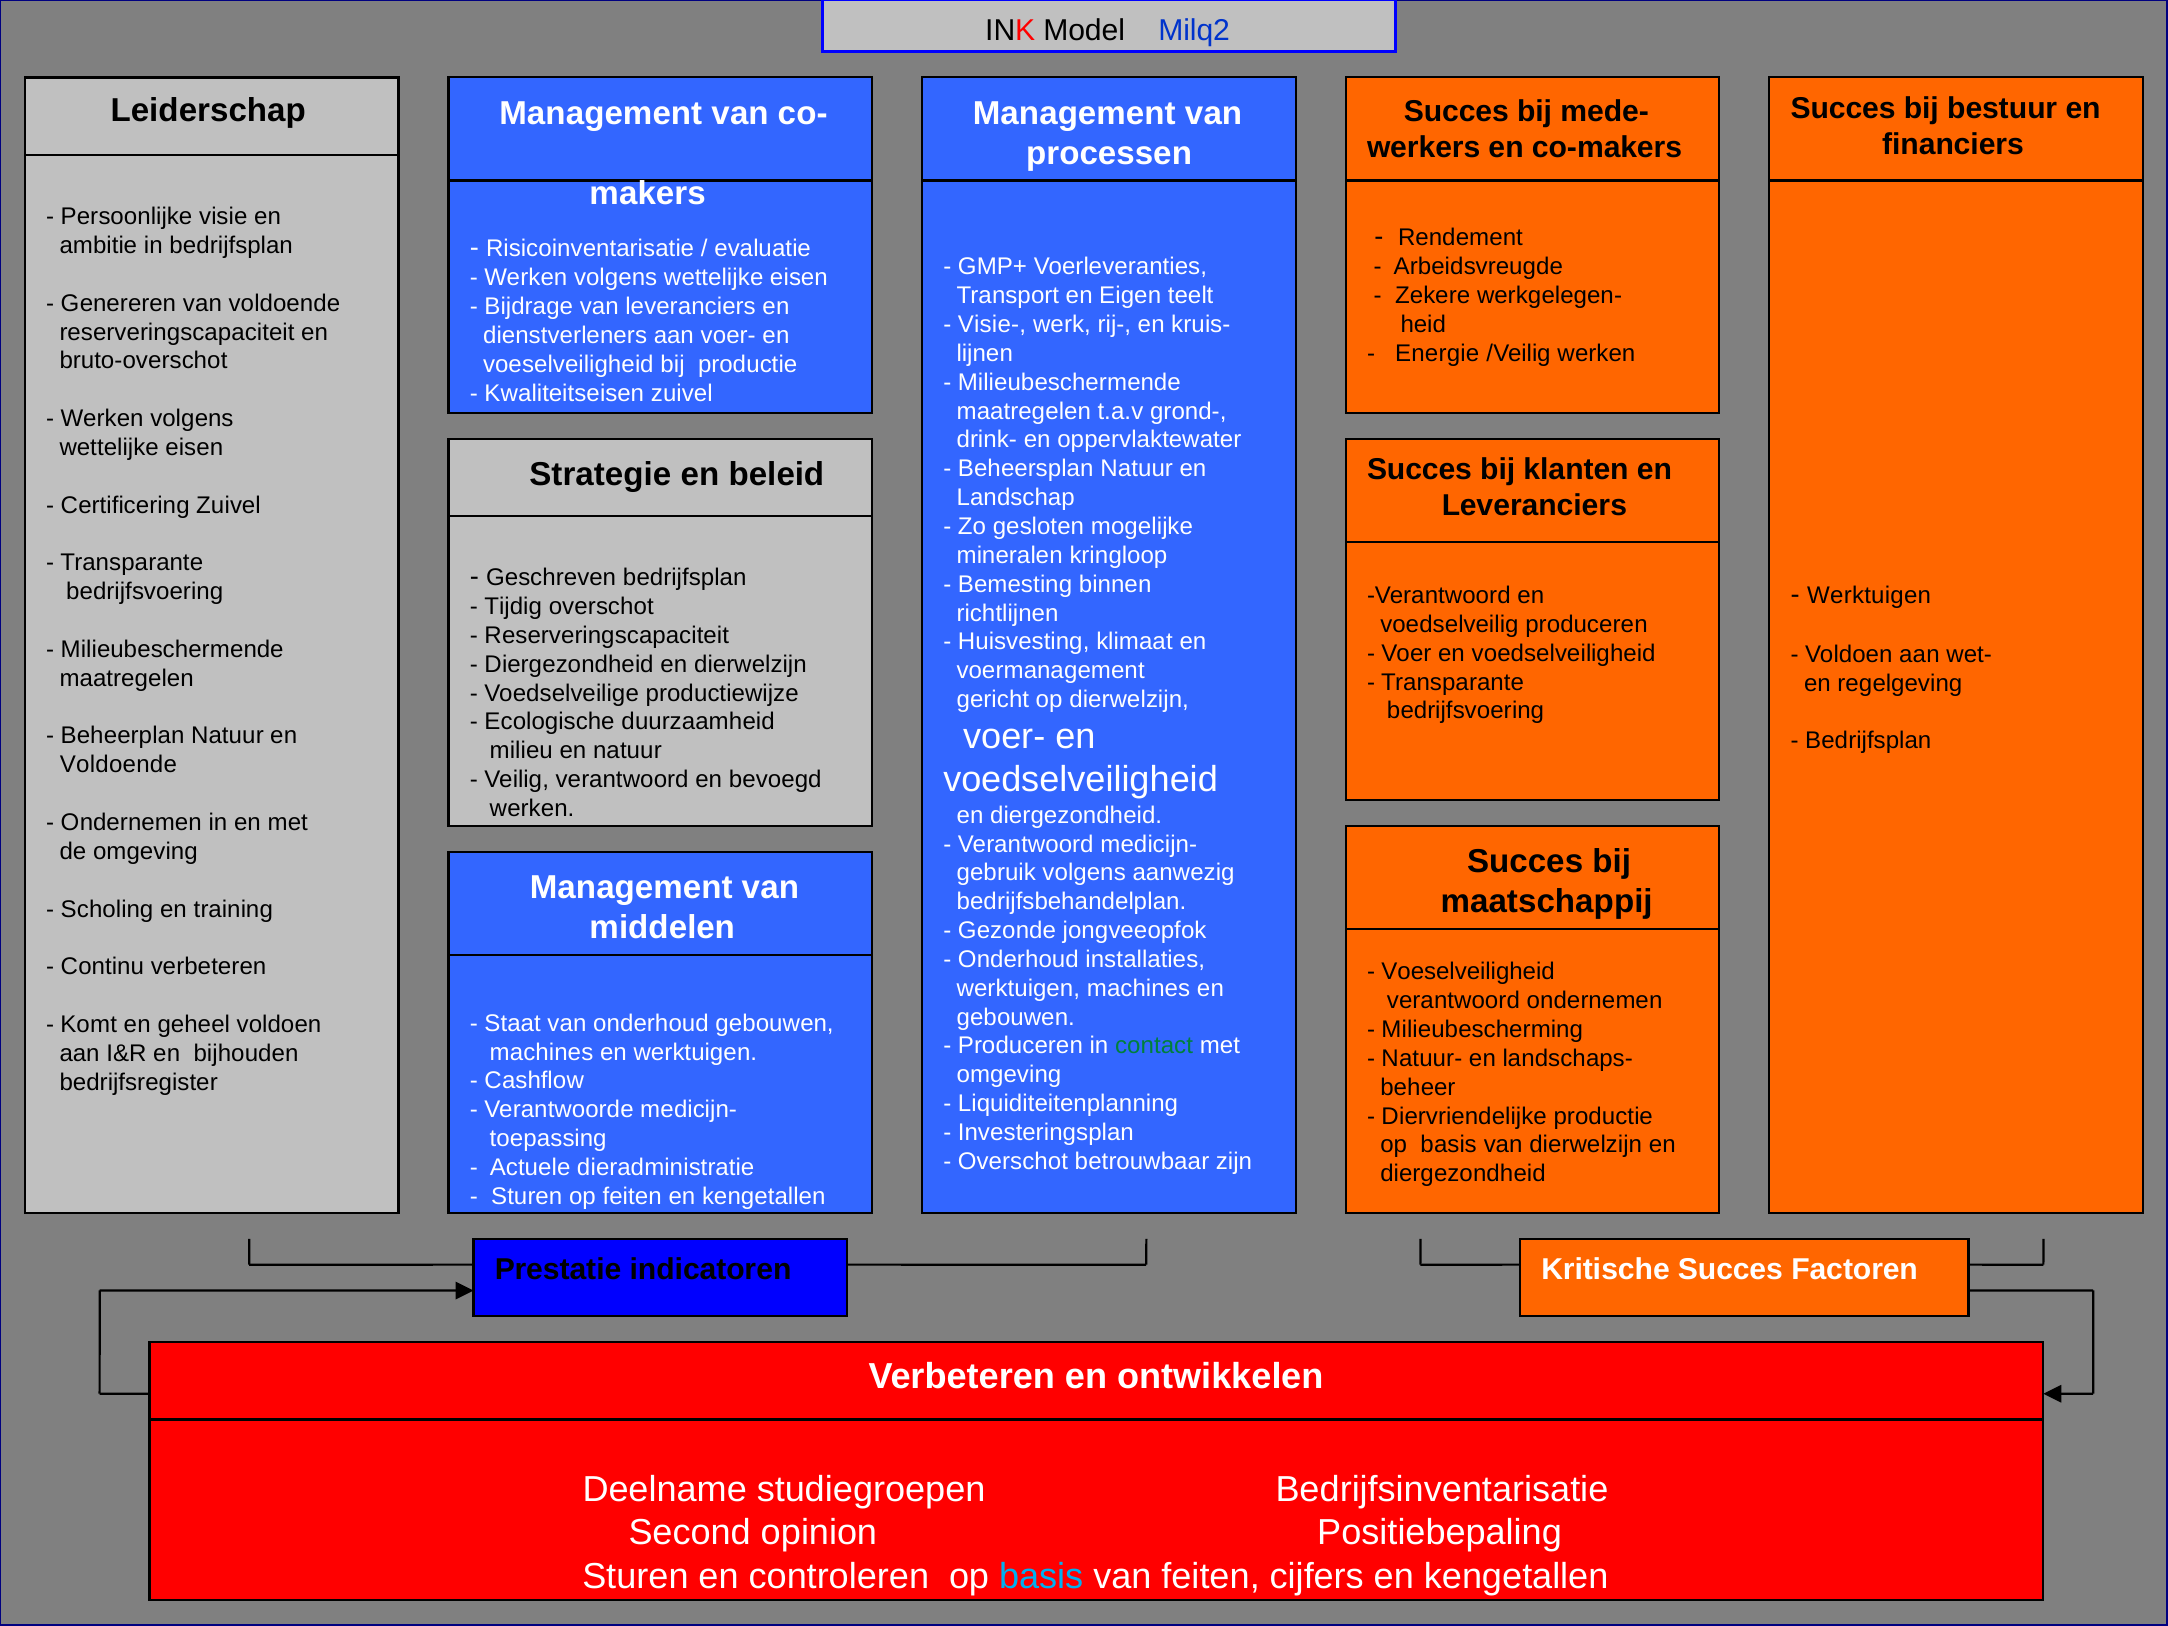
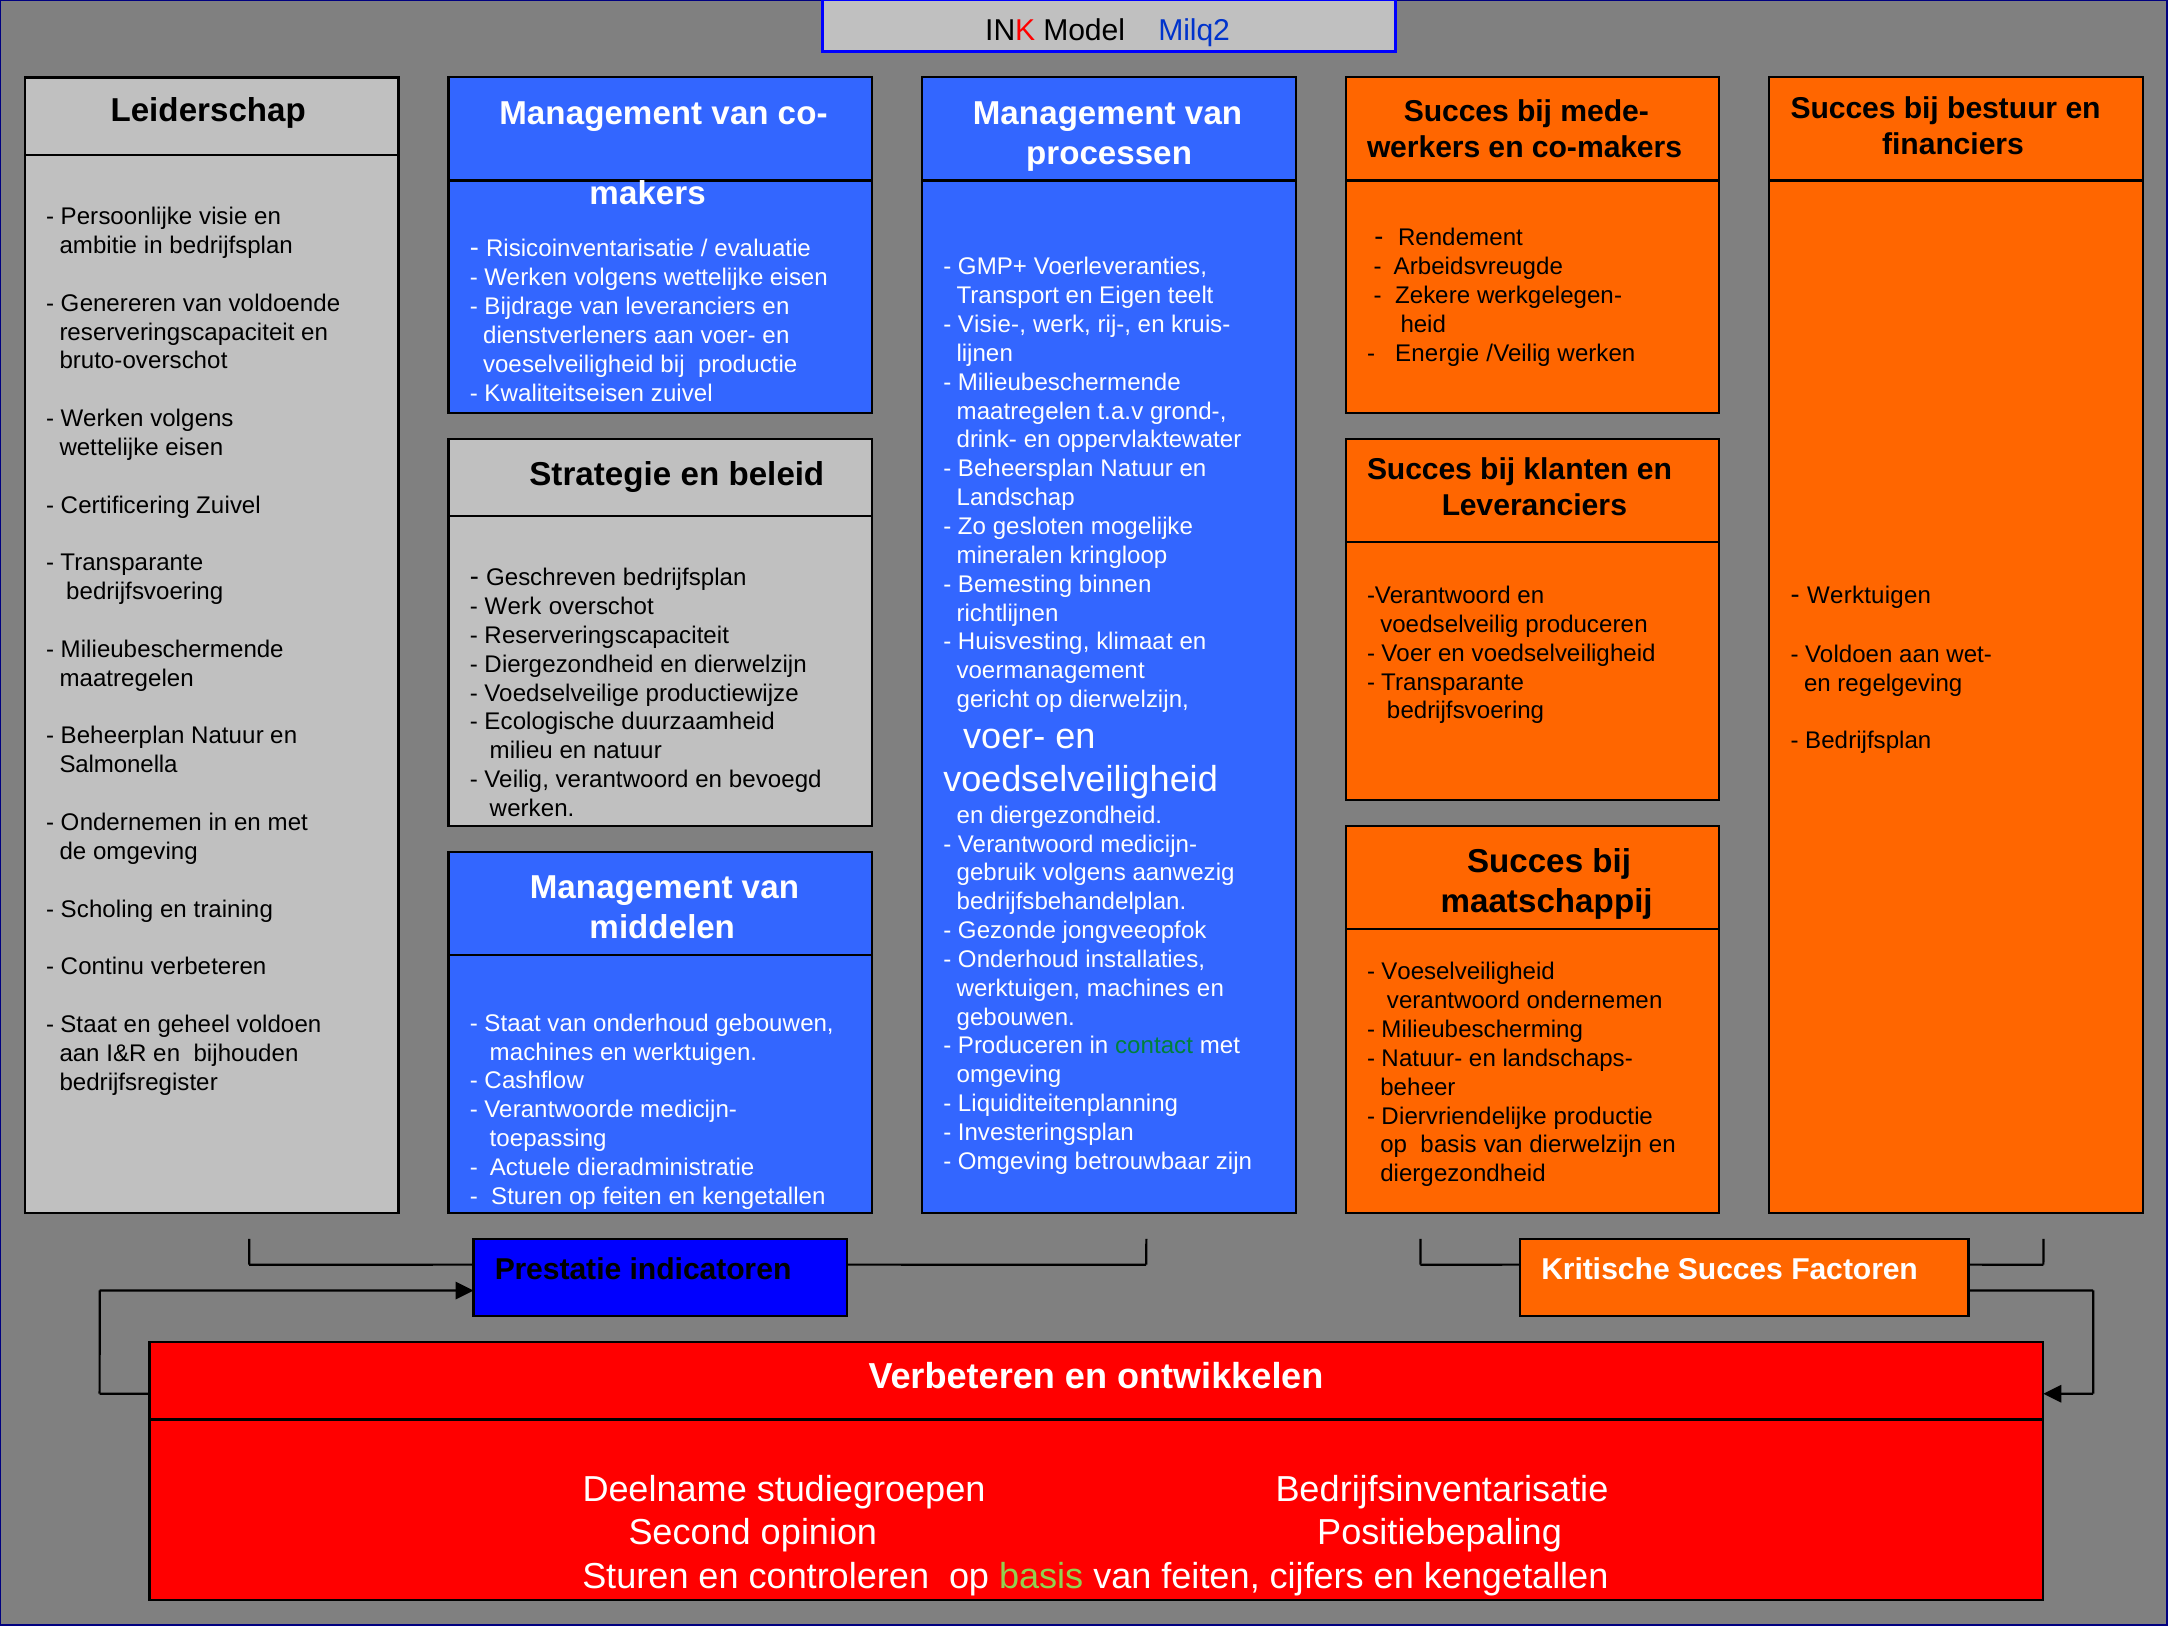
Tijdig: Tijdig -> Werk (513, 607)
Voldoende: Voldoende -> Salmonella (119, 765)
Komt: Komt -> Staat (89, 1025)
Overschot: Overschot -> Omgeving (1013, 1161)
basis colour: light blue -> light green (1041, 1576)
